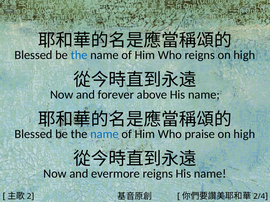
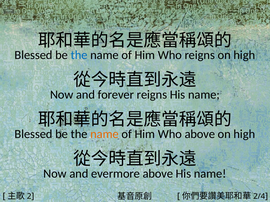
forever above: above -> reigns (152, 95)
name colour: blue -> orange (105, 134)
Who praise: praise -> above (200, 134)
evermore reigns: reigns -> above (158, 174)
